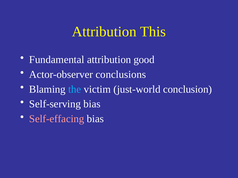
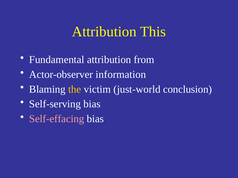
good: good -> from (144, 60)
conclusions: conclusions -> information (121, 75)
the colour: light blue -> yellow (75, 89)
